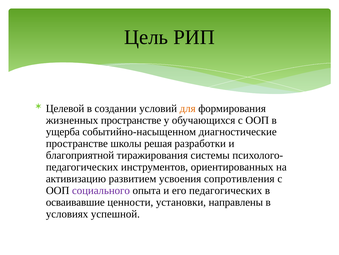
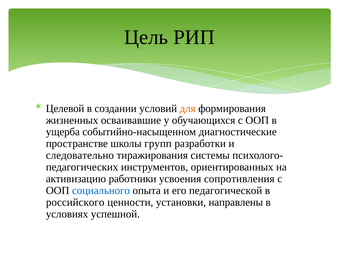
жизненных пространстве: пространстве -> осваивавшие (131, 120)
решая: решая -> групп (158, 143)
благоприятной: благоприятной -> следовательно (80, 155)
развитием: развитием -> работники (133, 178)
социального colour: purple -> blue (101, 190)
его педагогических: педагогических -> педагогической (226, 190)
осваивавшие: осваивавшие -> российского (75, 202)
